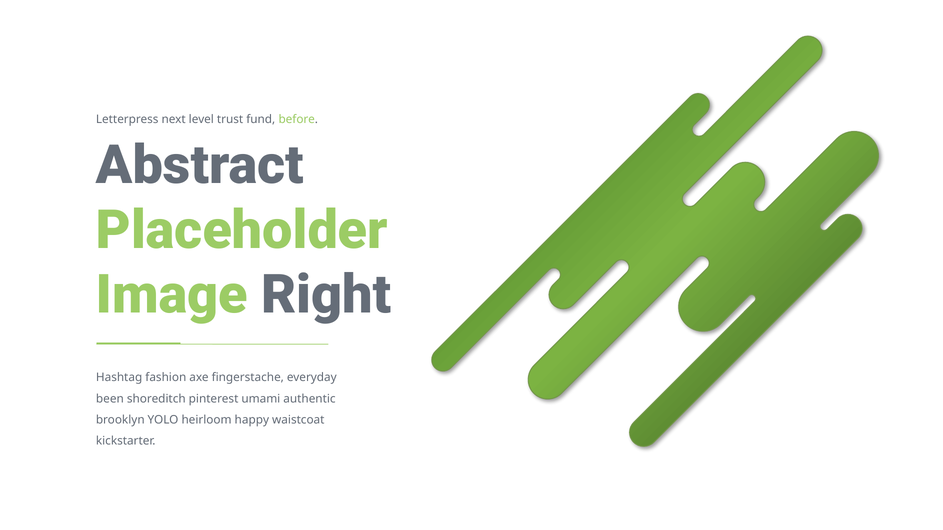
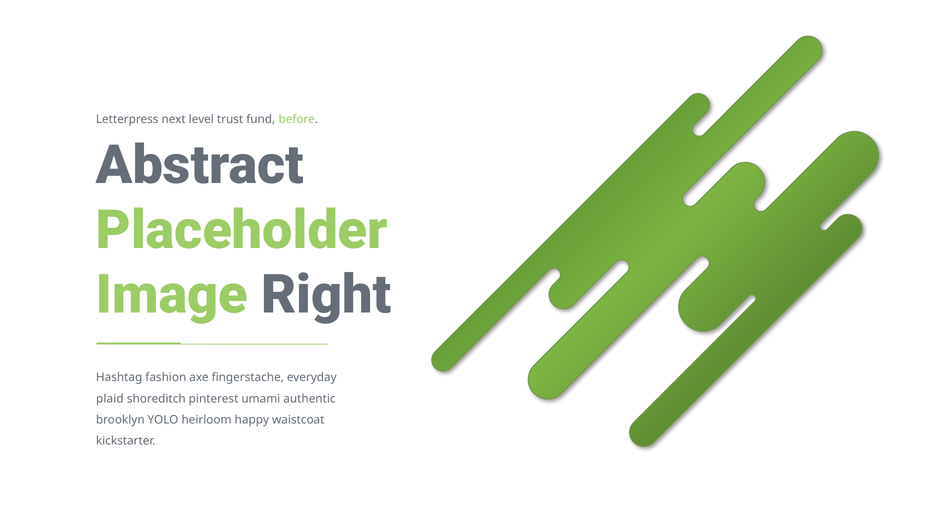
been: been -> plaid (110, 399)
